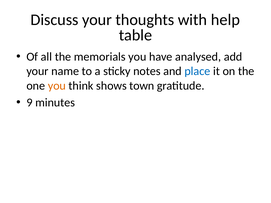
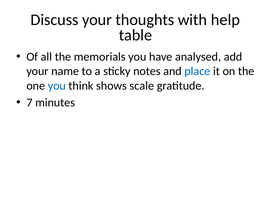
you colour: orange -> blue (57, 86)
town: town -> scale (142, 86)
9: 9 -> 7 (29, 103)
